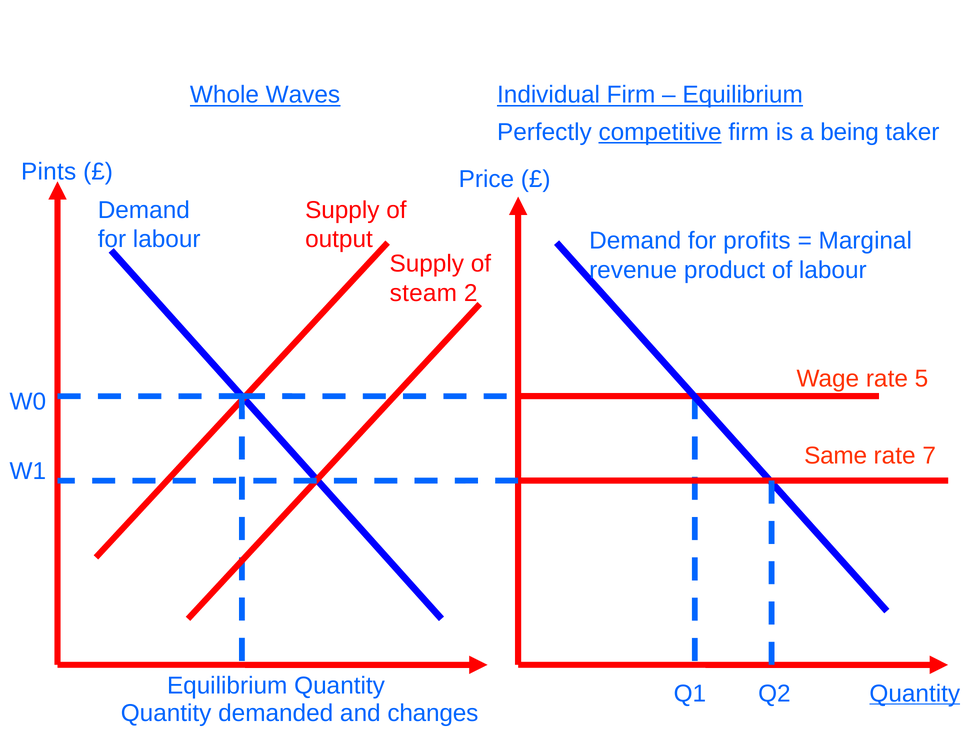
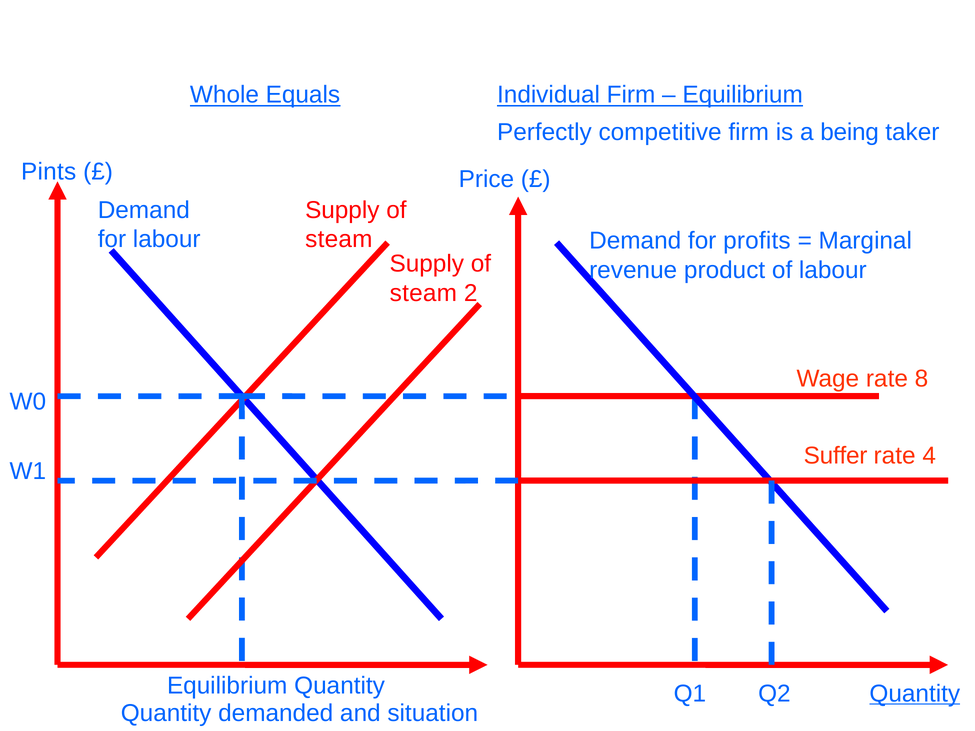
Waves: Waves -> Equals (303, 95)
competitive underline: present -> none (660, 132)
output: output -> steam (339, 239)
5: 5 -> 8 (922, 379)
Same: Same -> Suffer (836, 456)
7: 7 -> 4 (929, 456)
changes: changes -> situation (433, 713)
